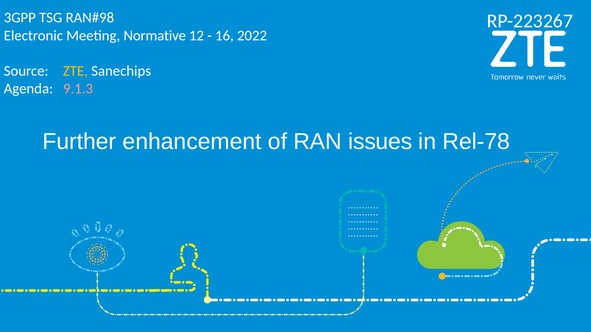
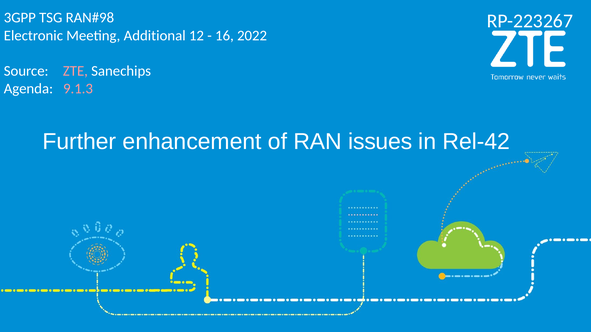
Normative: Normative -> Additional (155, 36)
ZTE colour: yellow -> pink (75, 71)
Rel-78: Rel-78 -> Rel-42 (476, 142)
